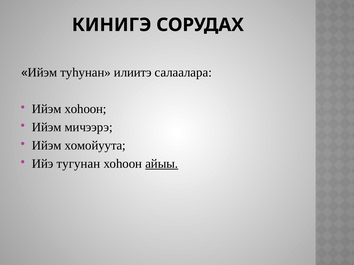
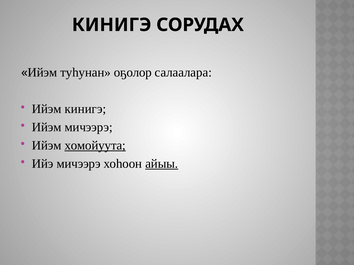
илиитэ: илиитэ -> оҕолор (133, 73)
Ийэм хоһоон: хоһоон -> кинигэ (85, 109)
хомойуута underline: none -> present (95, 146)
Ийэ тугунан: тугунан -> мичээрэ (79, 164)
